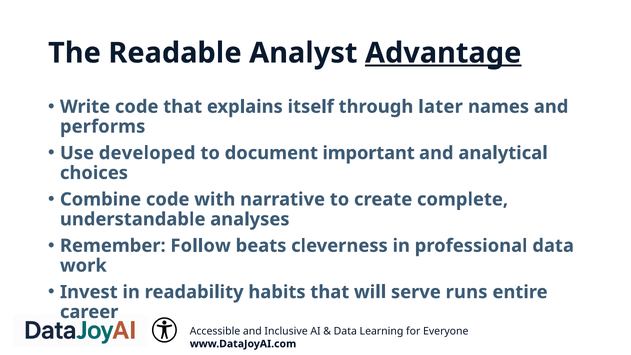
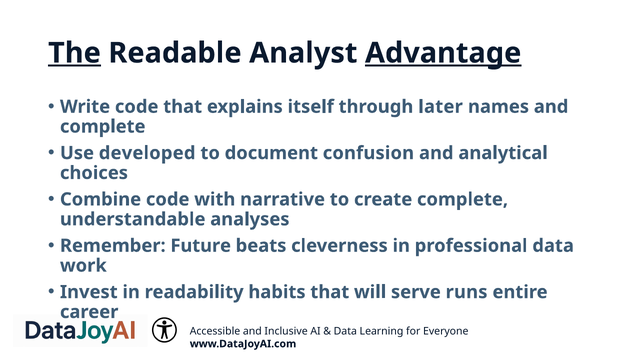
The underline: none -> present (74, 53)
performs: performs -> complete (103, 127)
important: important -> confusion (368, 153)
Follow: Follow -> Future (201, 246)
